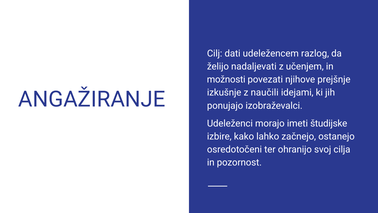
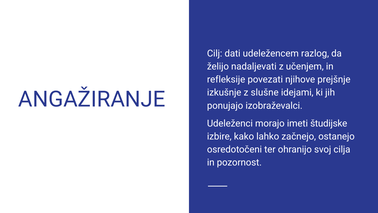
možnosti: možnosti -> refleksije (226, 79)
naučili: naučili -> slušne (265, 92)
